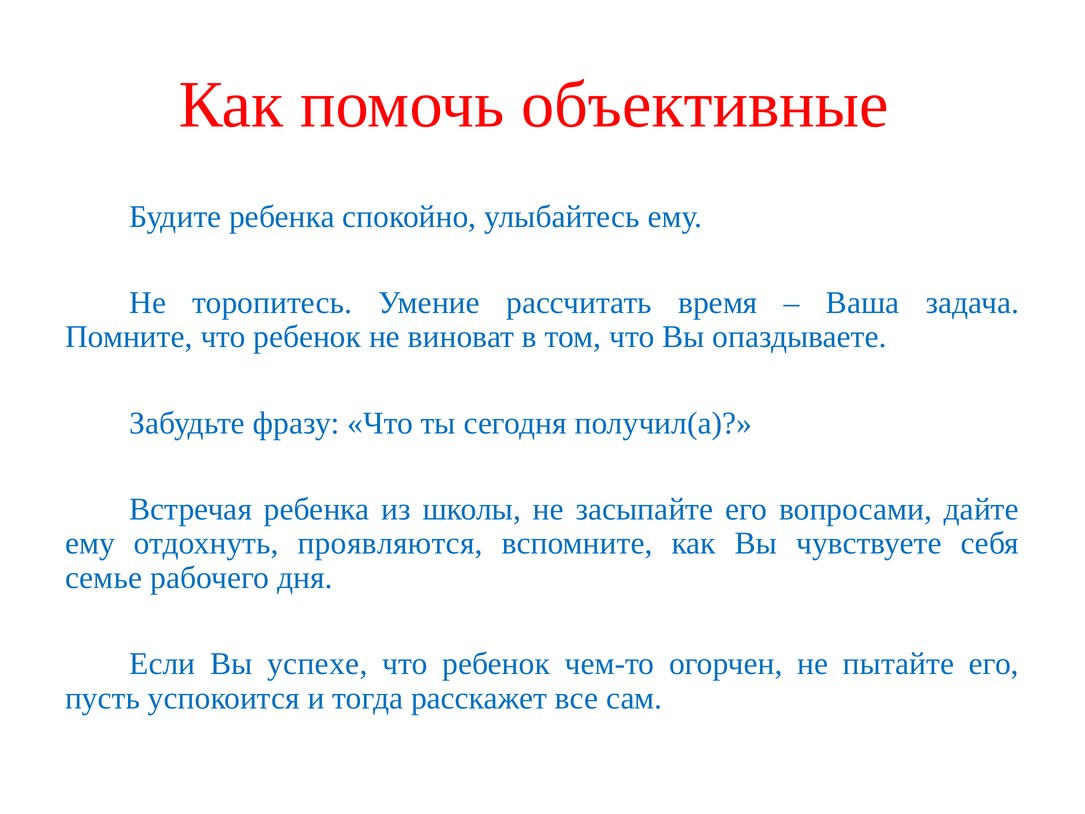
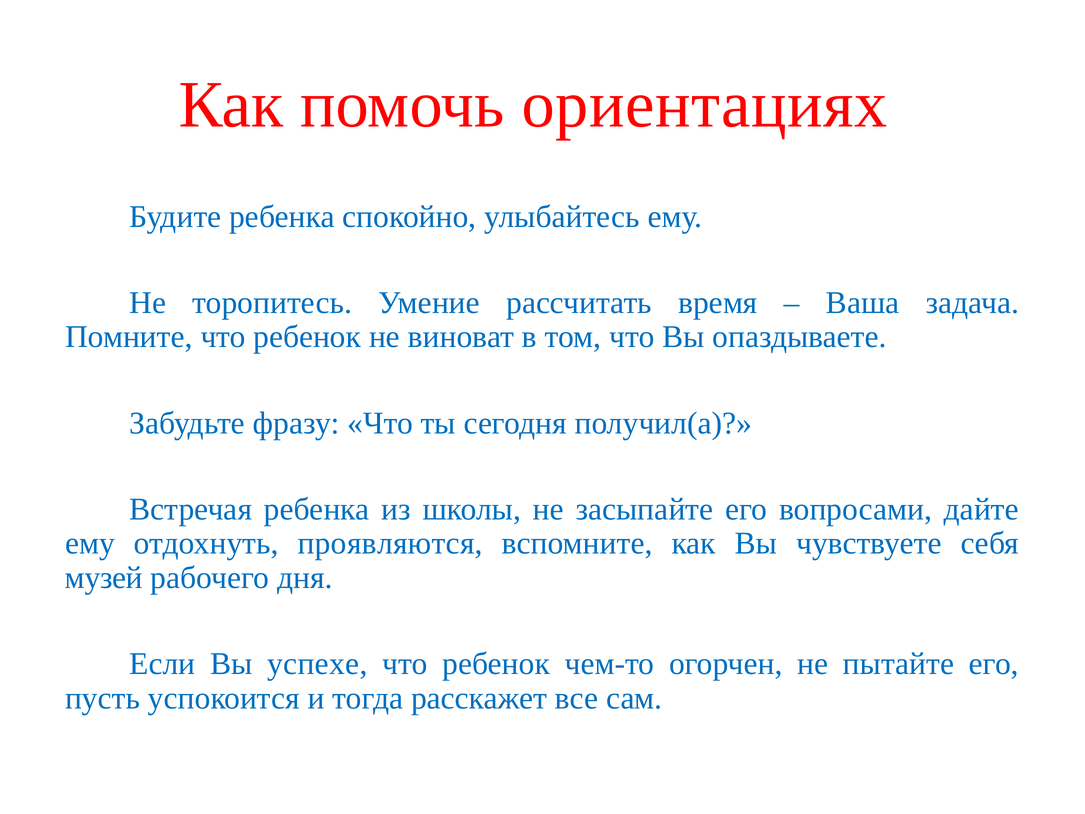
объективные: объективные -> ориентациях (705, 105)
семье: семье -> музей (104, 578)
